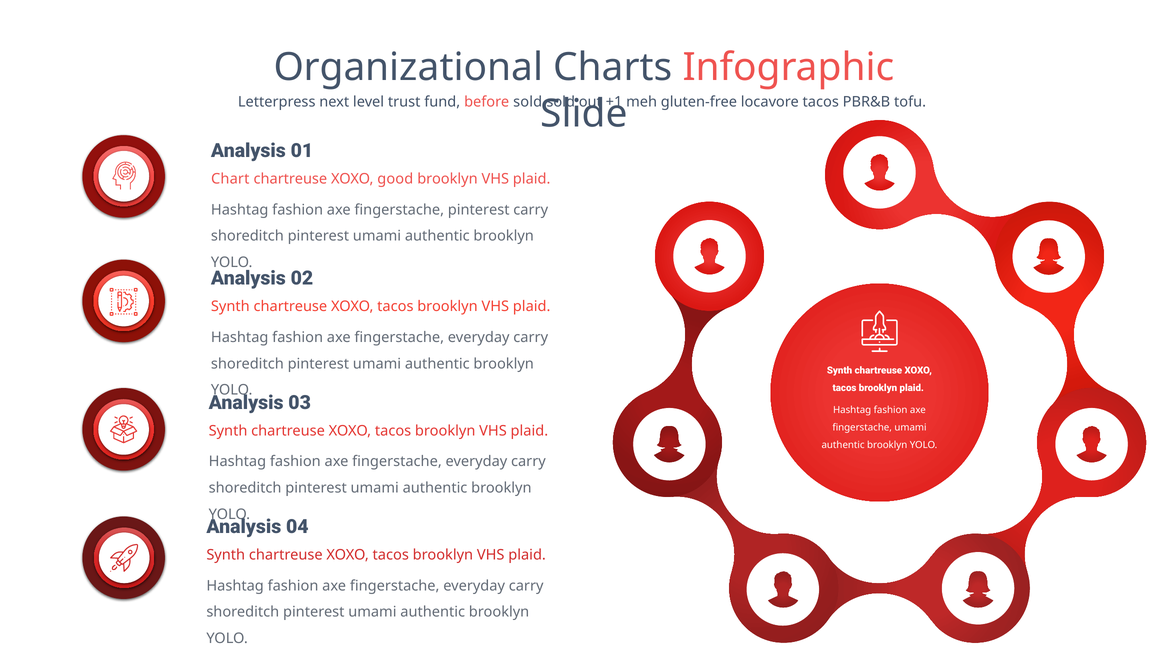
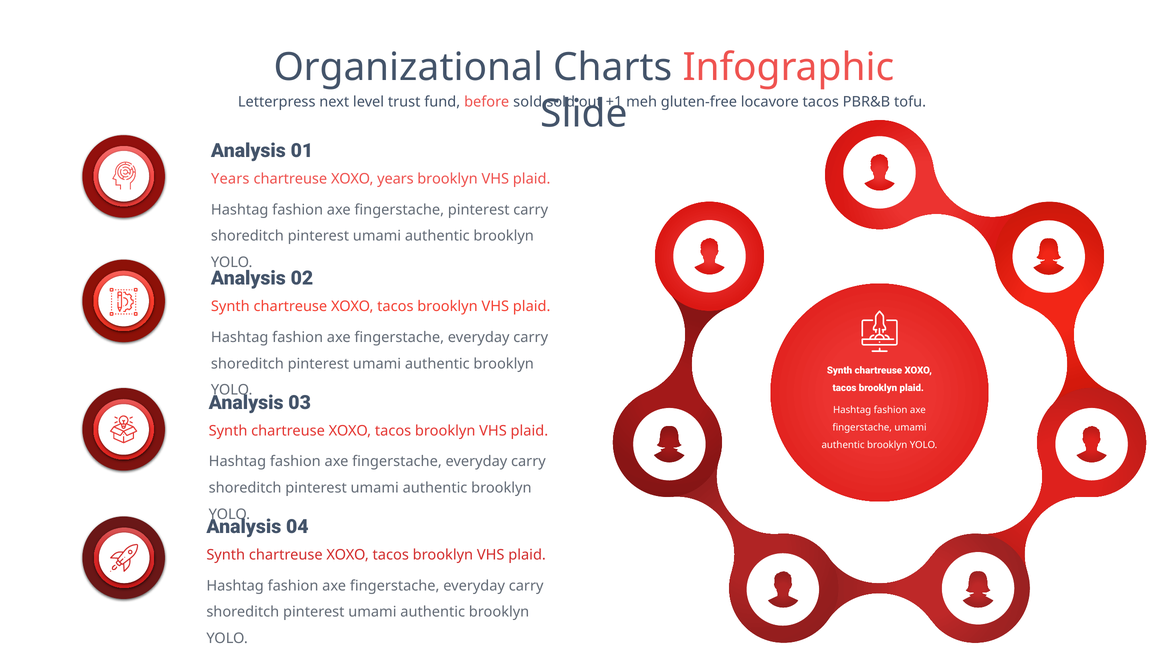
Chart: Chart -> Years (230, 179)
XOXO good: good -> years (395, 179)
